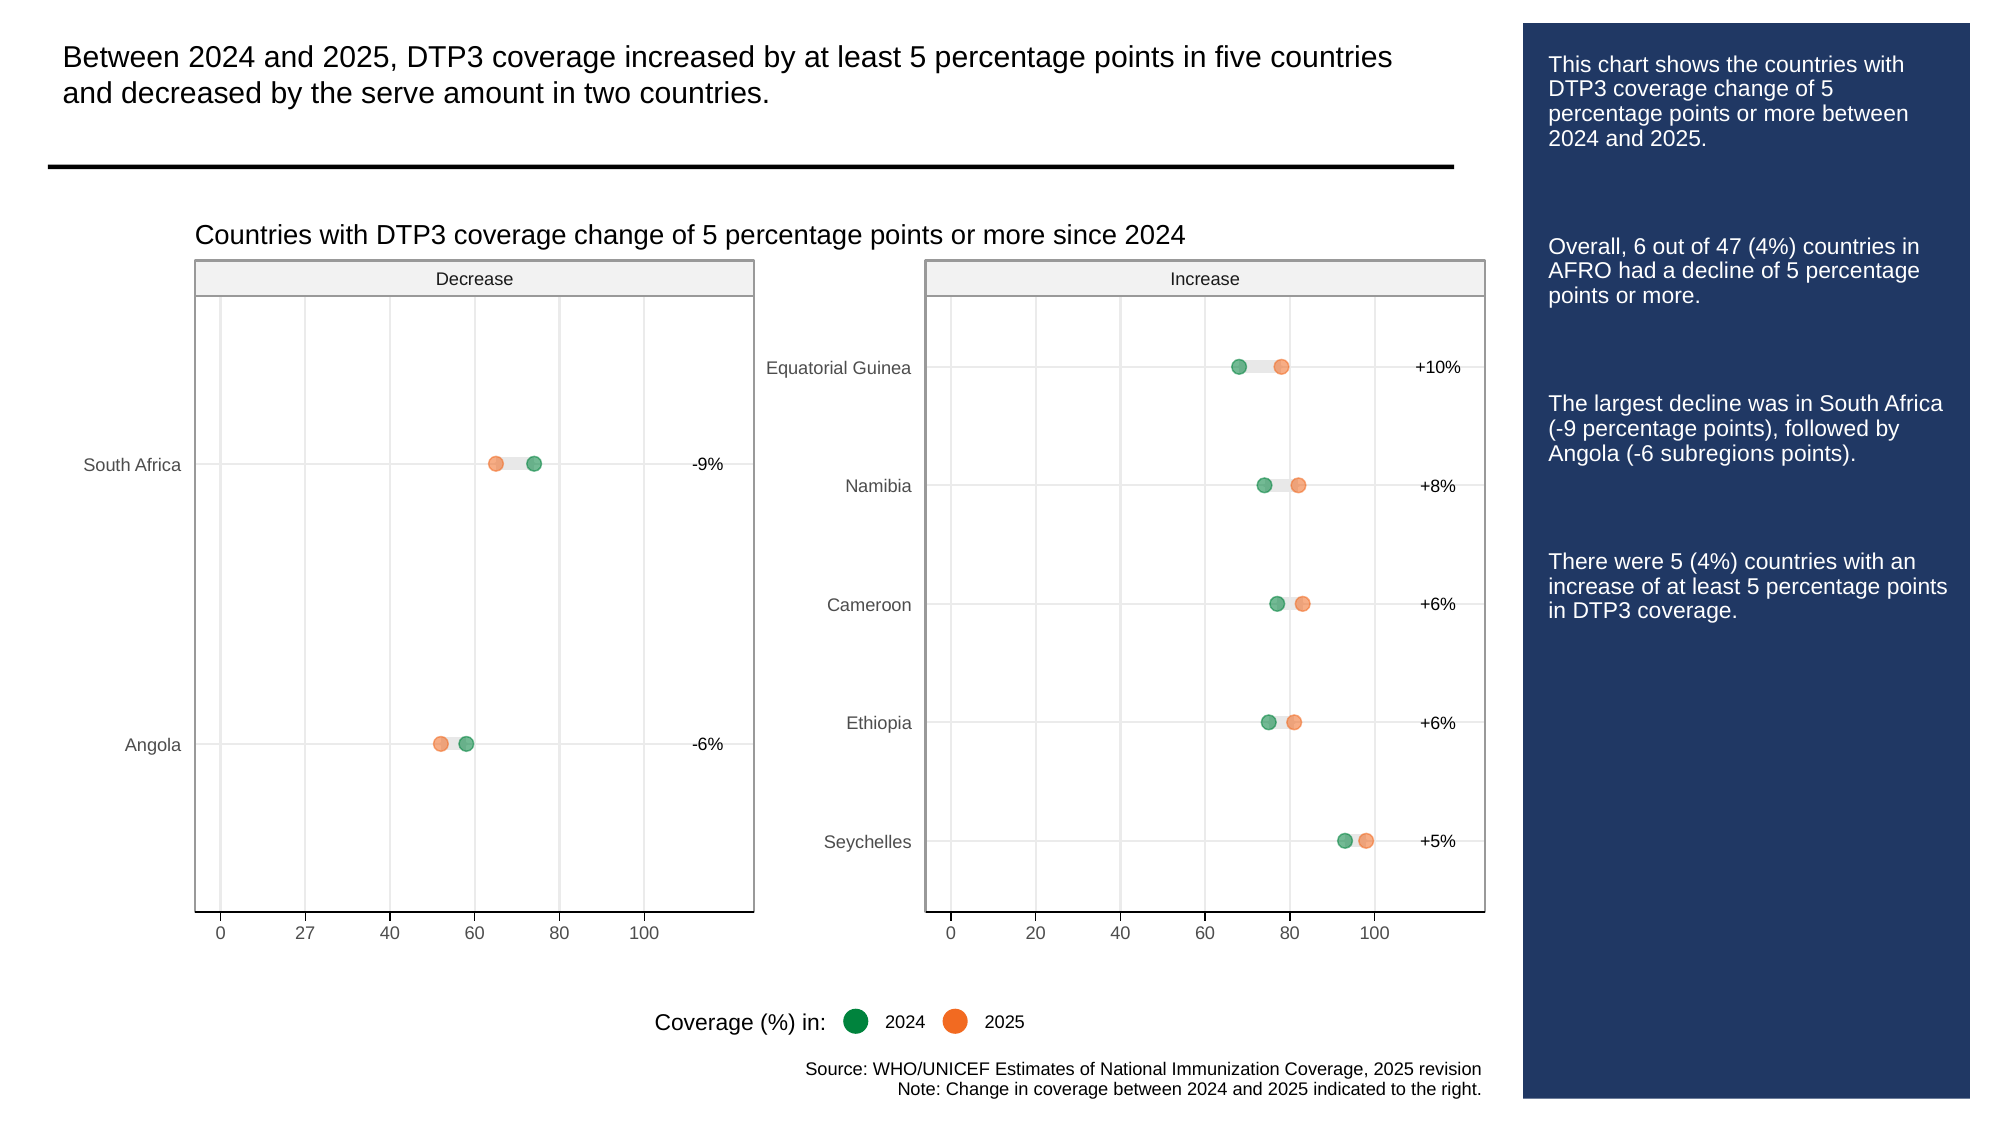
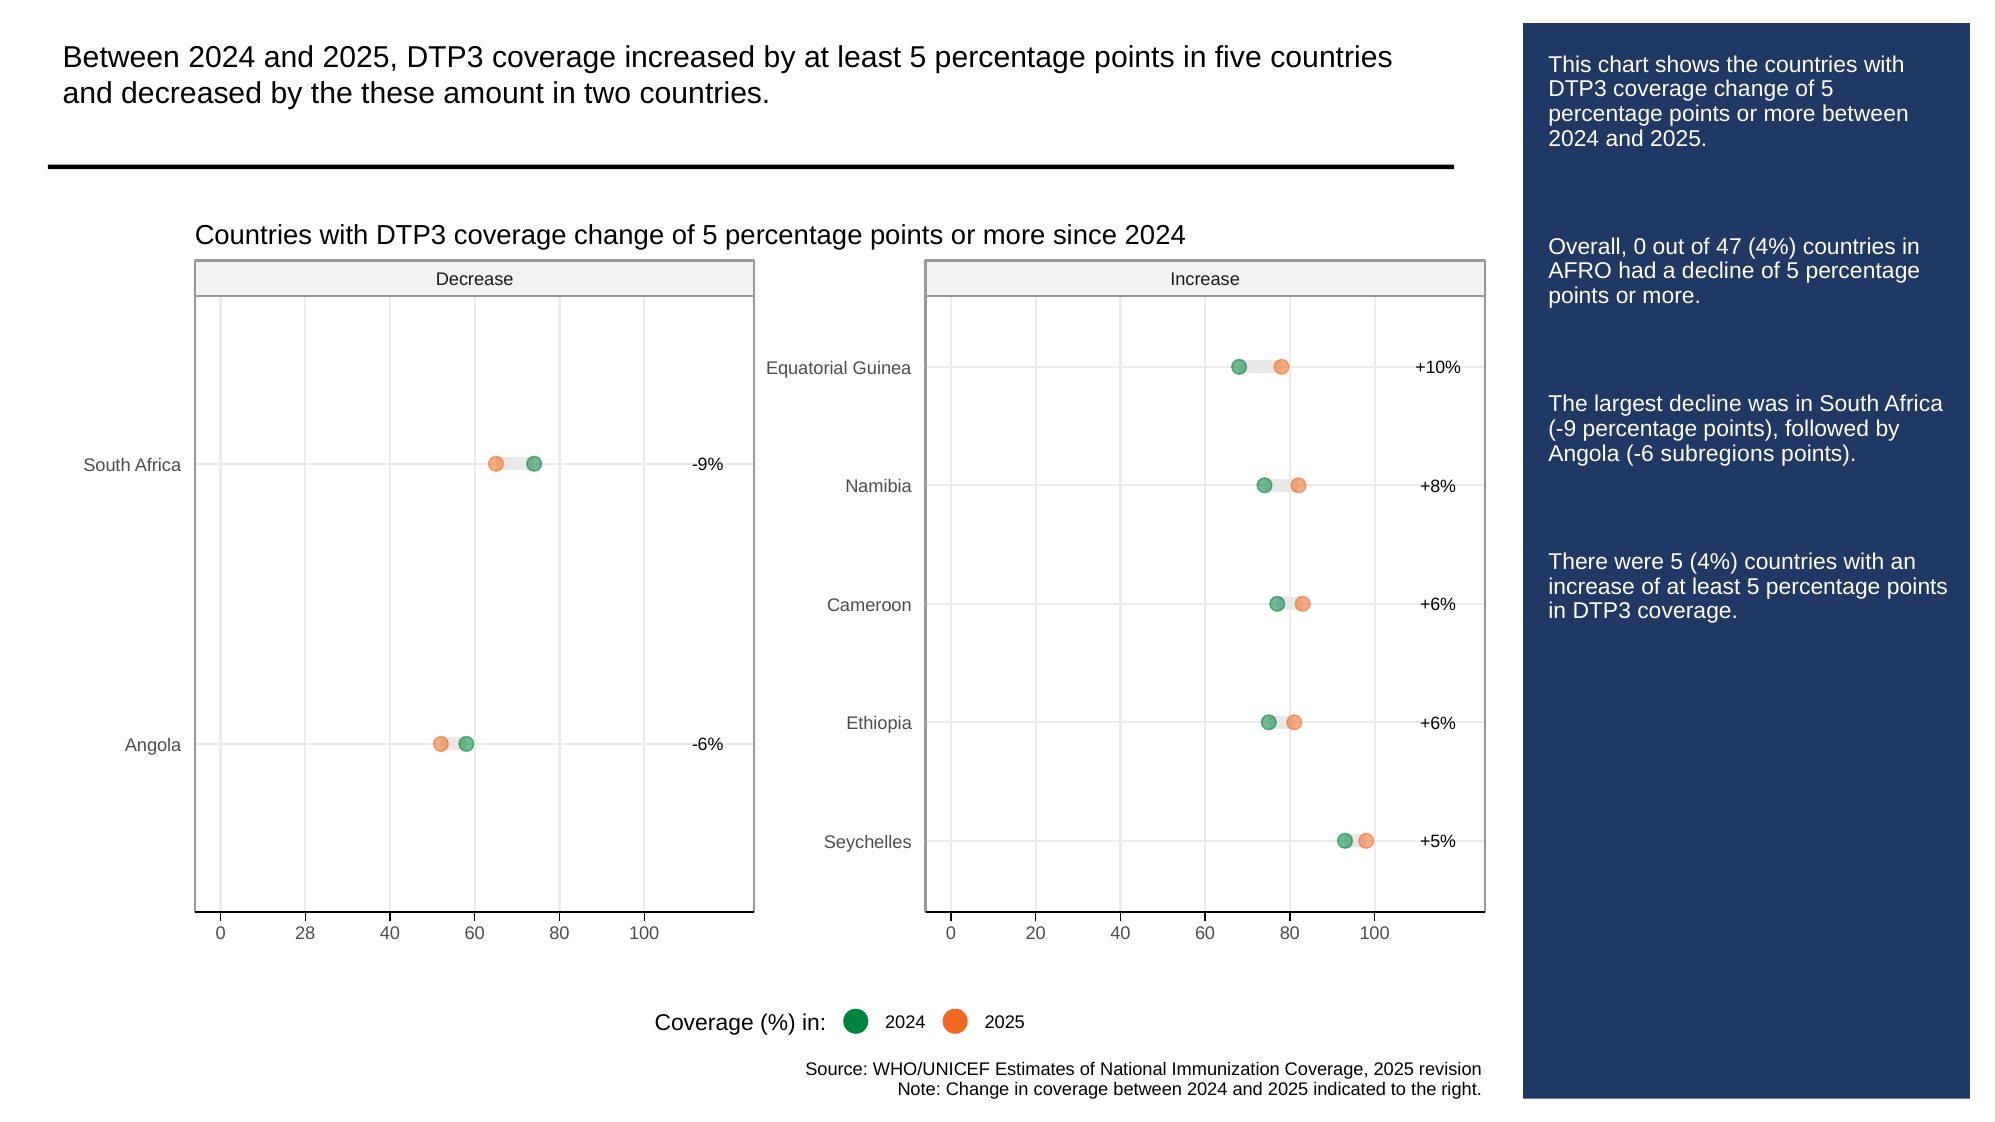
serve: serve -> these (398, 94)
Overall 6: 6 -> 0 (1640, 247)
27: 27 -> 28 (305, 933)
